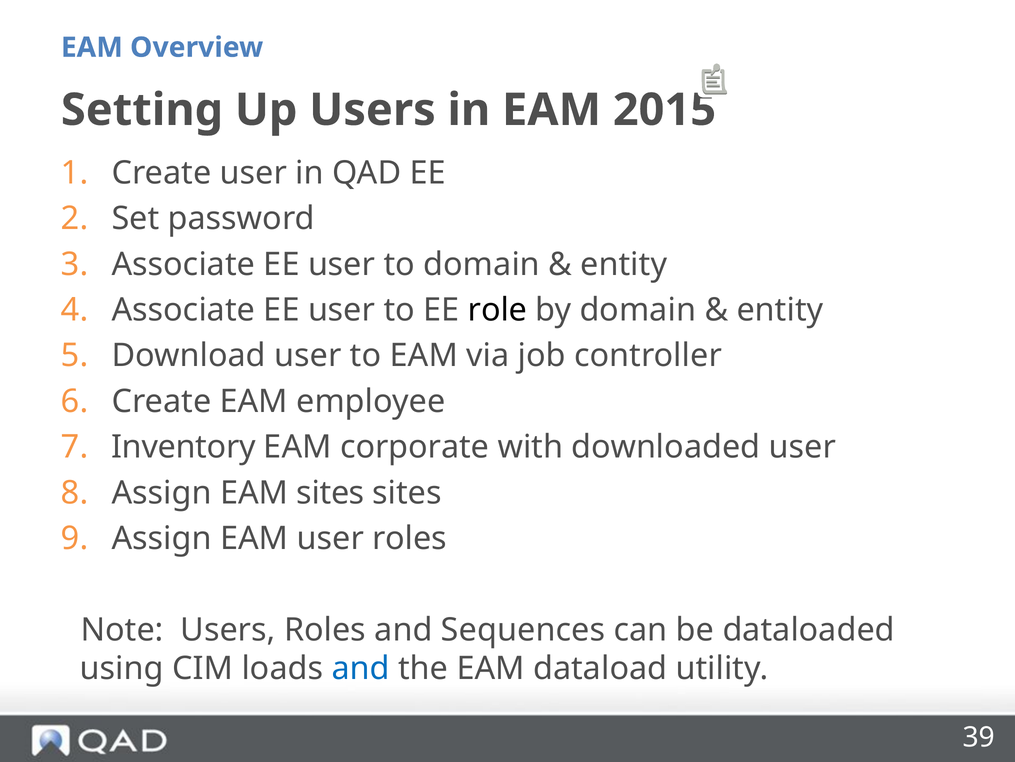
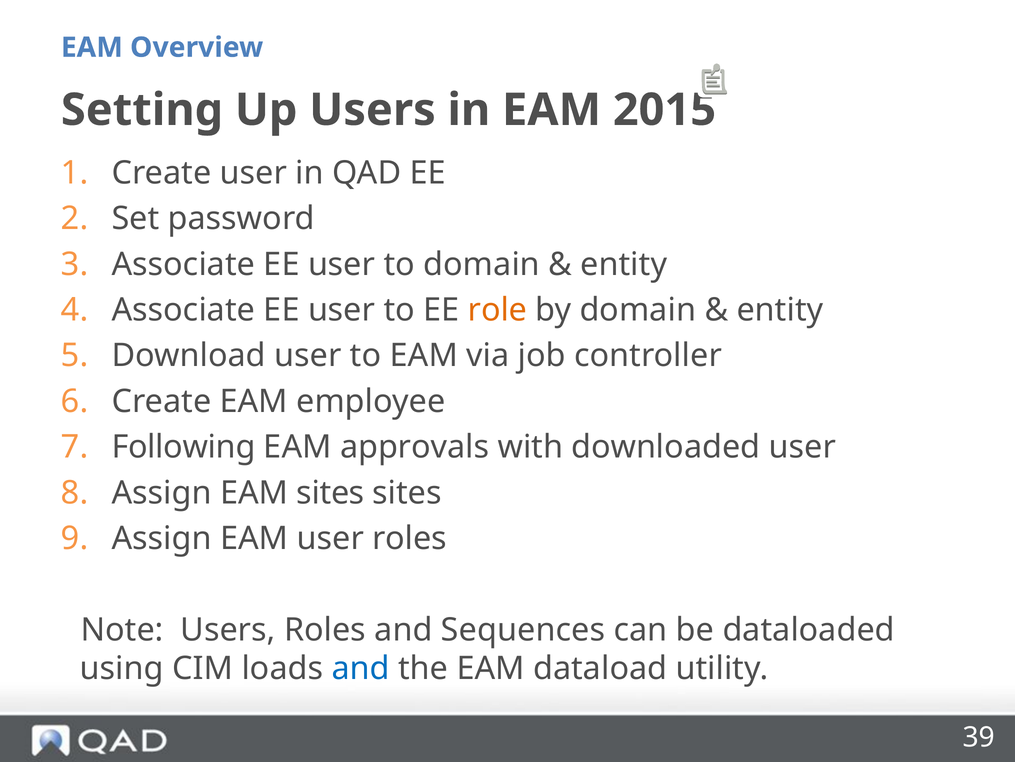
role colour: black -> orange (497, 310)
Inventory: Inventory -> Following (184, 447)
corporate: corporate -> approvals (415, 447)
